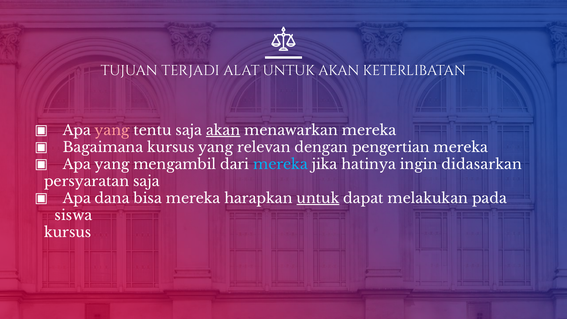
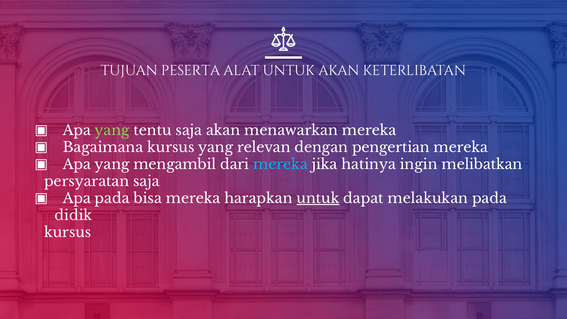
TERJADI: TERJADI -> PESERTA (191, 71)
yang colour: pink -> light green (112, 130)
akan underline: present -> none (223, 130)
didasarkan: didasarkan -> melibatkan (482, 164)
Apa dana: dana -> pada (112, 198)
siswa: siswa -> didik (73, 215)
